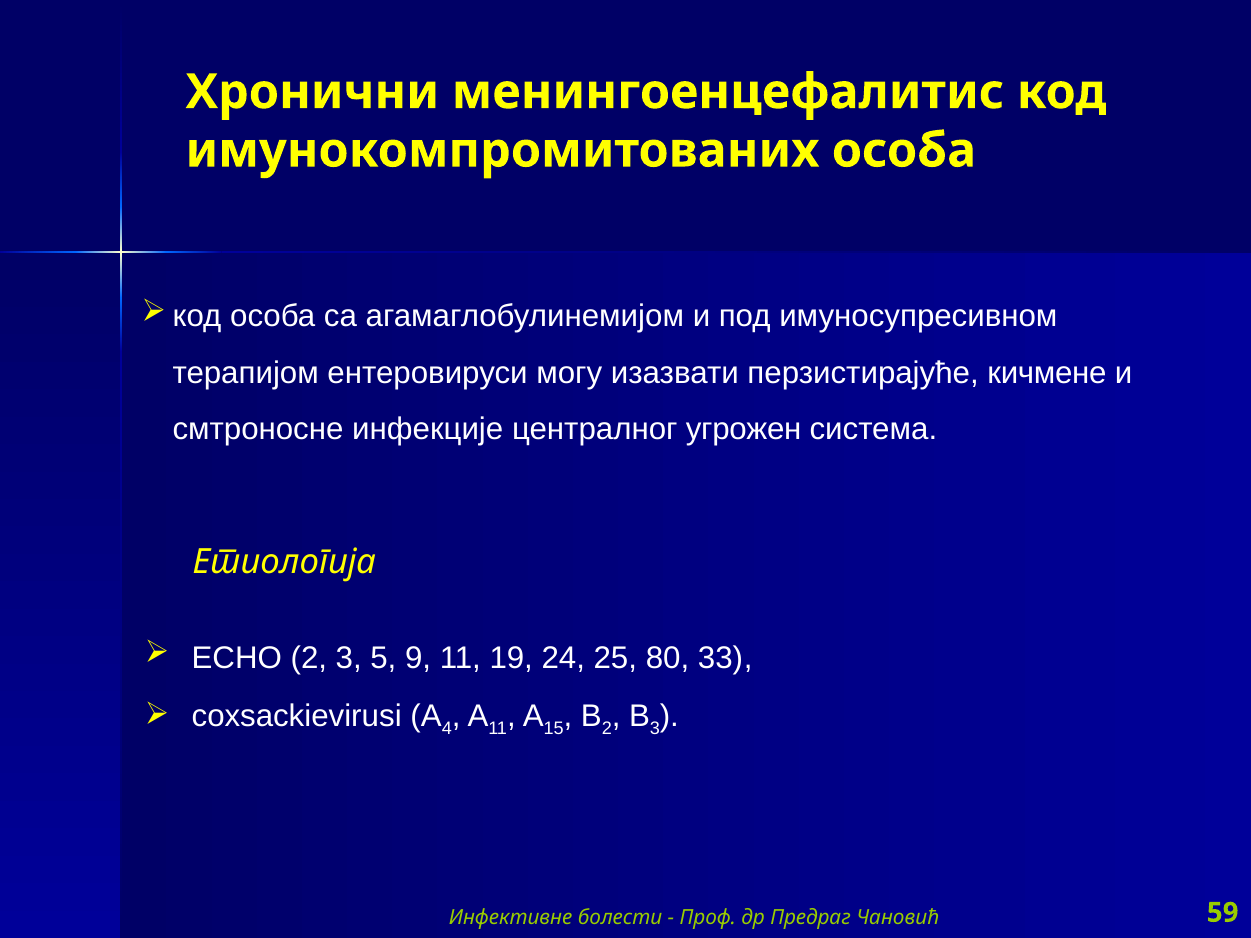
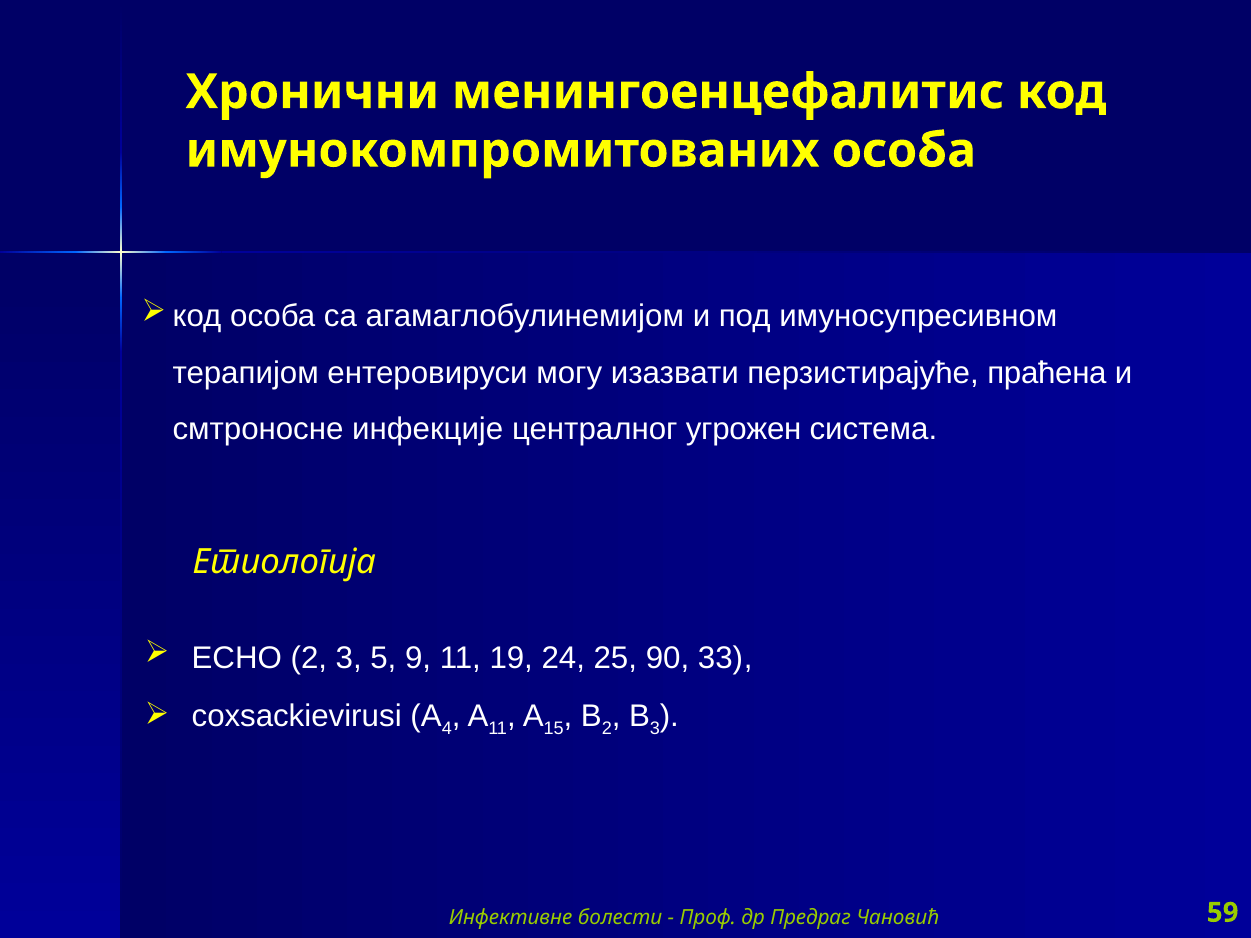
кичмене: кичмене -> праћена (1047, 373)
80: 80 -> 90 (667, 658)
